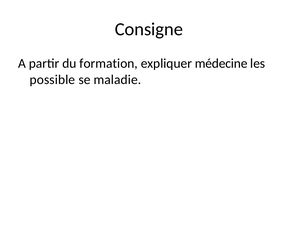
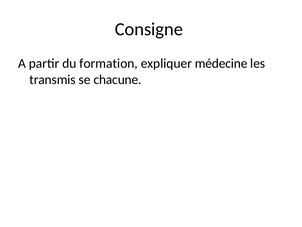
possible: possible -> transmis (53, 79)
maladie: maladie -> chacune (118, 79)
